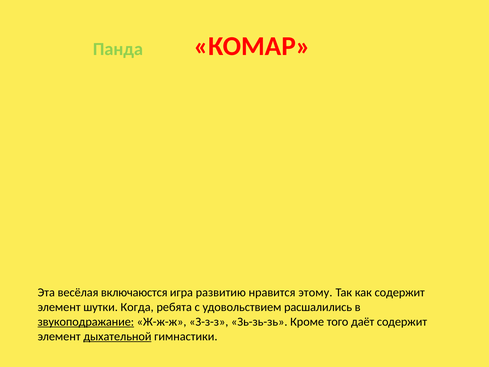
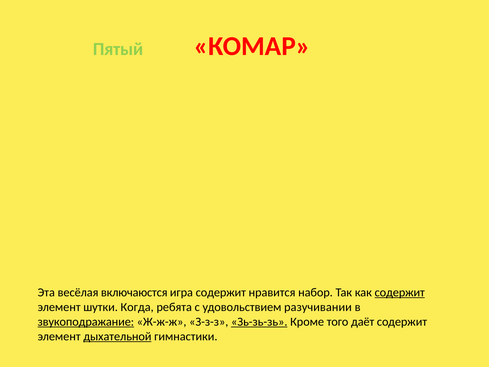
Панда: Панда -> Пятый (118, 49)
игра развитию: развитию -> содержит (221, 292)
этому: этому -> набор (315, 292)
содержит underline: none -> present (400, 292)
расшалились: расшалились -> разучивании (318, 307)
Зь-зь-зь underline: none -> present (259, 322)
